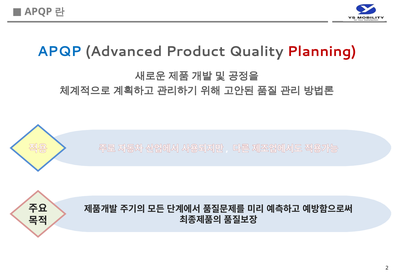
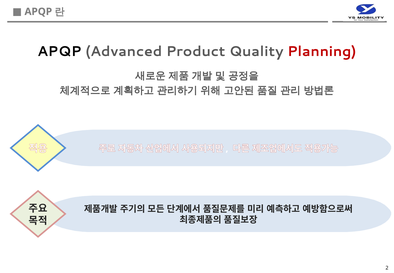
APQP colour: blue -> black (59, 51)
